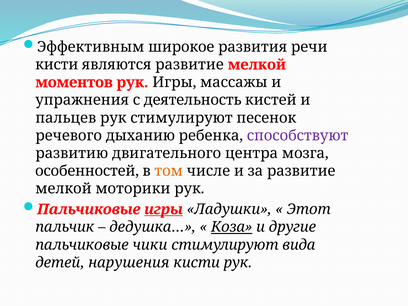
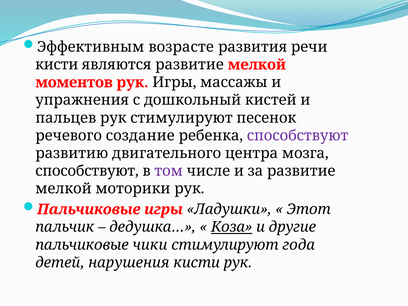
широкое: широкое -> возрасте (181, 47)
деятельность: деятельность -> дошкольный (193, 100)
дыханию: дыханию -> создание (140, 136)
особенностей: особенностей -> способствуют (87, 171)
том colour: orange -> purple (169, 171)
игры underline: present -> none (163, 209)
вида: вида -> года (299, 245)
